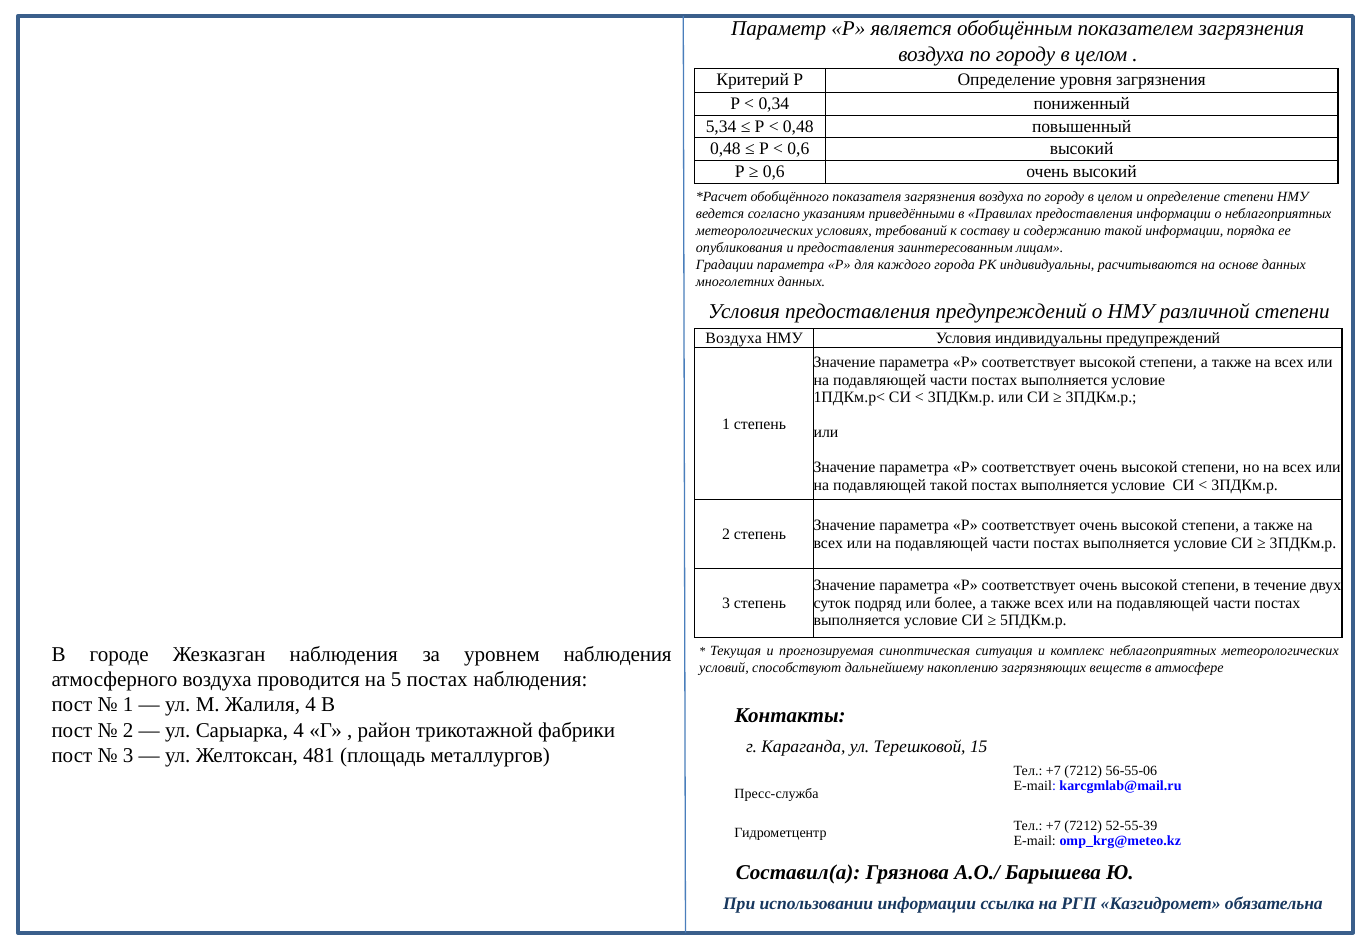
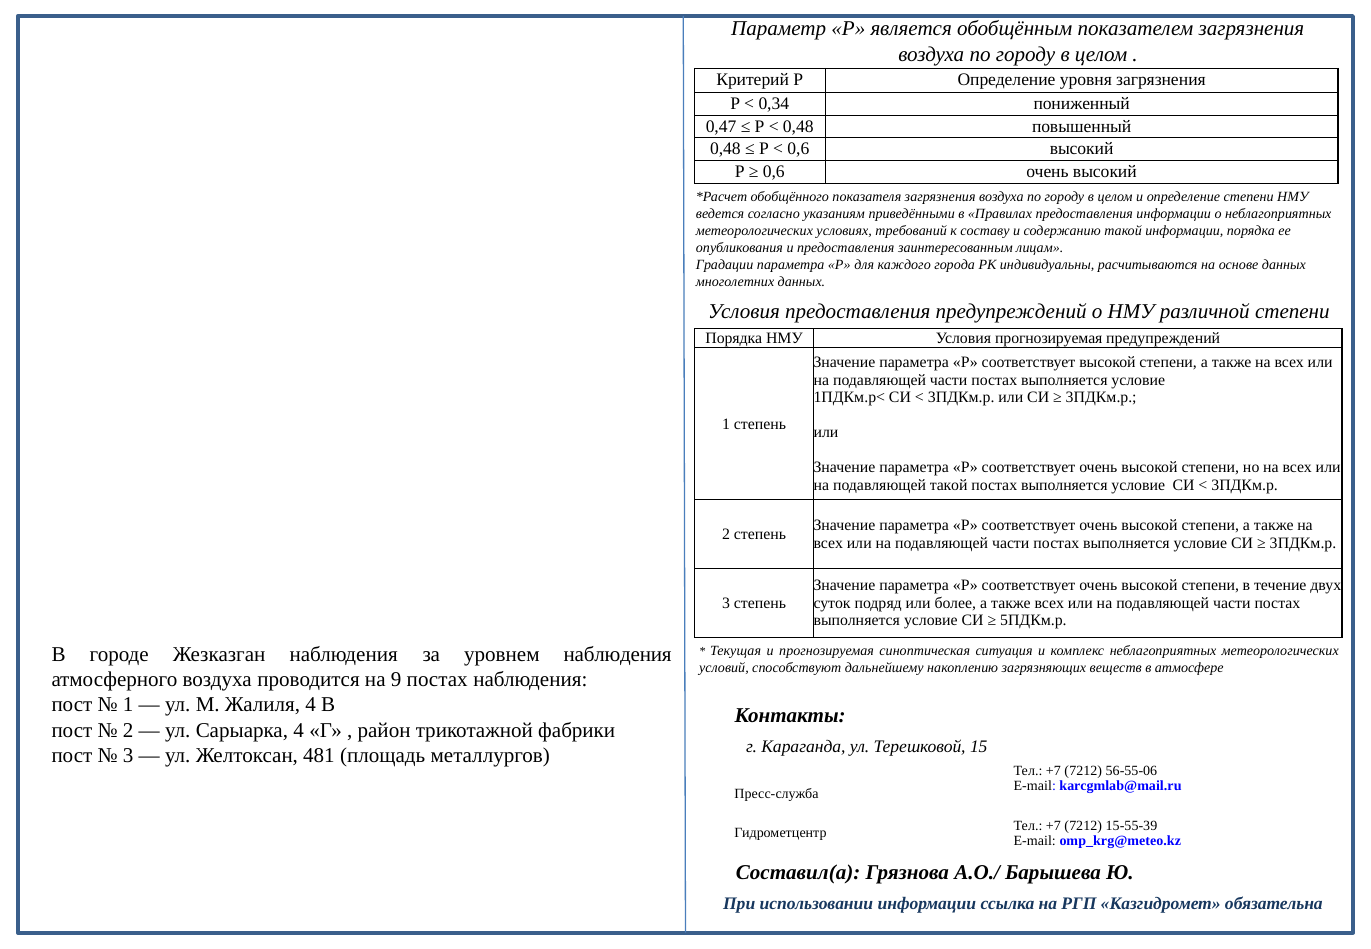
5,34: 5,34 -> 0,47 (721, 126)
Воздуха: Воздуха -> Порядка (734, 338)
Условия индивидуальны: индивидуальны -> прогнозируемая (1049, 338)
5: 5 -> 9 (396, 680)
52-55-39: 52-55-39 -> 15-55-39 (1131, 826)
